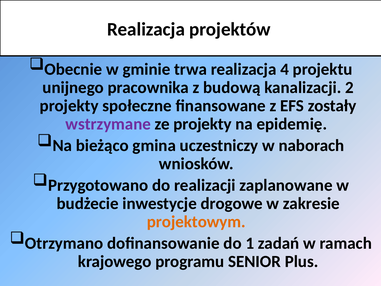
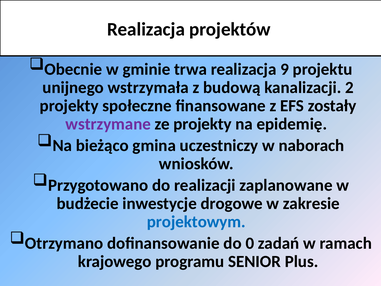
4: 4 -> 9 (285, 69)
pracownika: pracownika -> wstrzymała (148, 87)
projektowym colour: orange -> blue (196, 222)
1: 1 -> 0 (250, 243)
